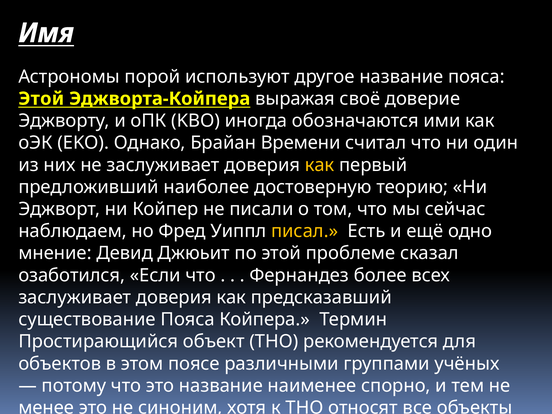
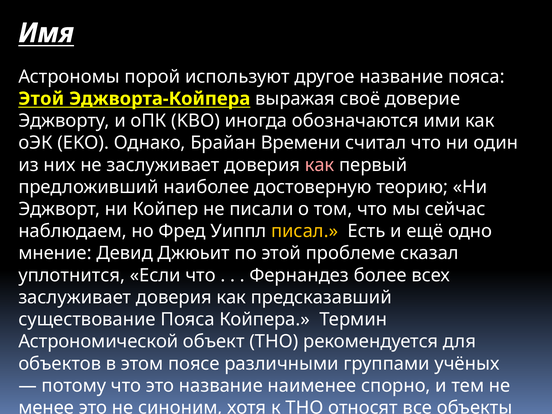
как colour: yellow -> pink (320, 165)
озаботился: озаботился -> уплотнится (72, 275)
Простирающийся: Простирающийся -> Астрономической (98, 342)
